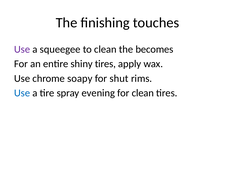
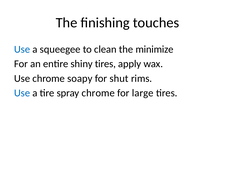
Use colour: purple -> blue (22, 49)
becomes: becomes -> minimize (154, 49)
spray evening: evening -> chrome (98, 93)
for clean: clean -> large (143, 93)
